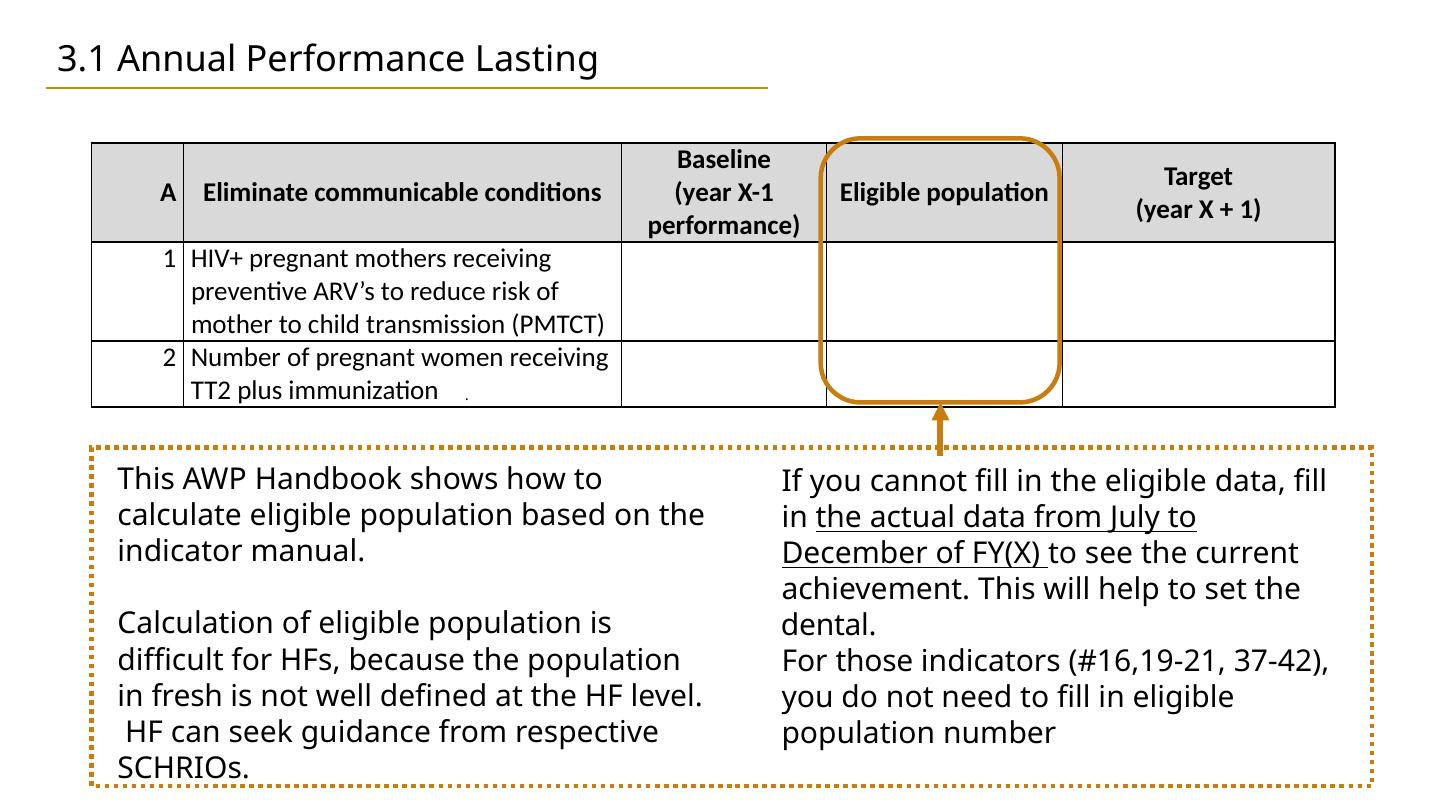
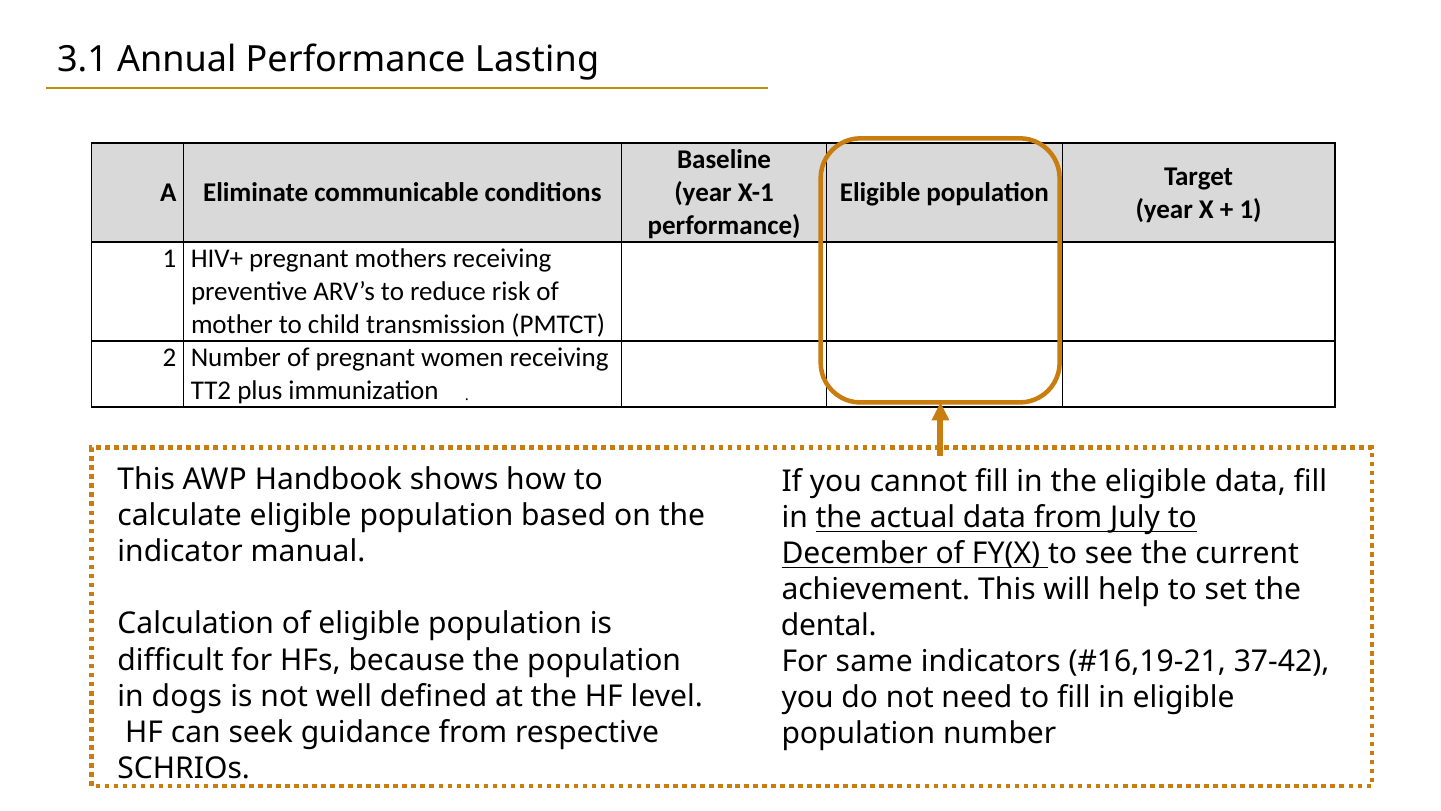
those: those -> same (874, 662)
fresh: fresh -> dogs (187, 696)
